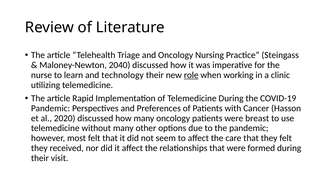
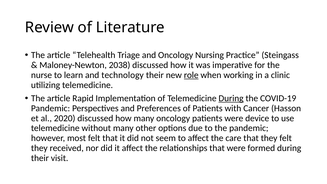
2040: 2040 -> 2038 (120, 65)
During underline: none -> present (231, 98)
breast: breast -> device (257, 118)
